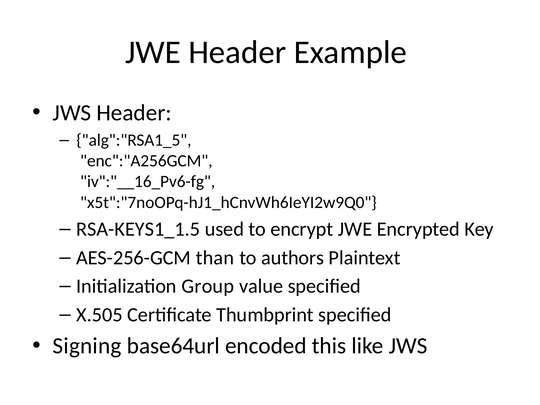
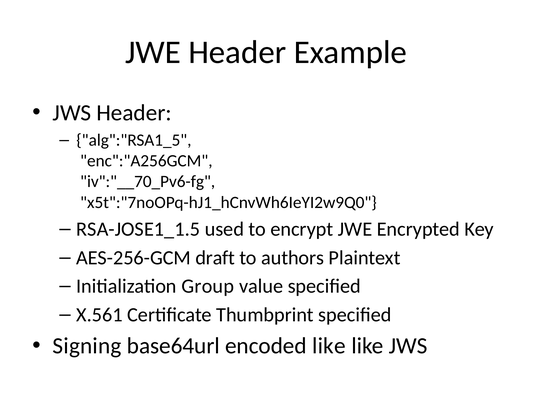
iv":"__16_Pv6-fg: iv":"__16_Pv6-fg -> iv":"__70_Pv6-fg (148, 182)
RSA-KEYS1_1.5: RSA-KEYS1_1.5 -> RSA-JOSE1_1.5 (138, 229)
than: than -> draft (215, 258)
X.505: X.505 -> X.561 (99, 315)
encoded this: this -> like (329, 346)
